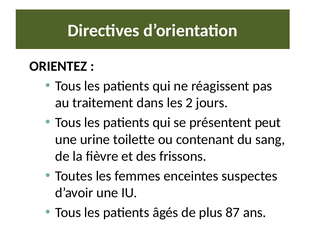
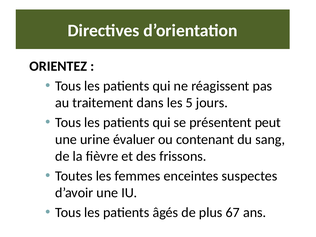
2: 2 -> 5 (189, 103)
toilette: toilette -> évaluer (134, 139)
87: 87 -> 67 (233, 213)
